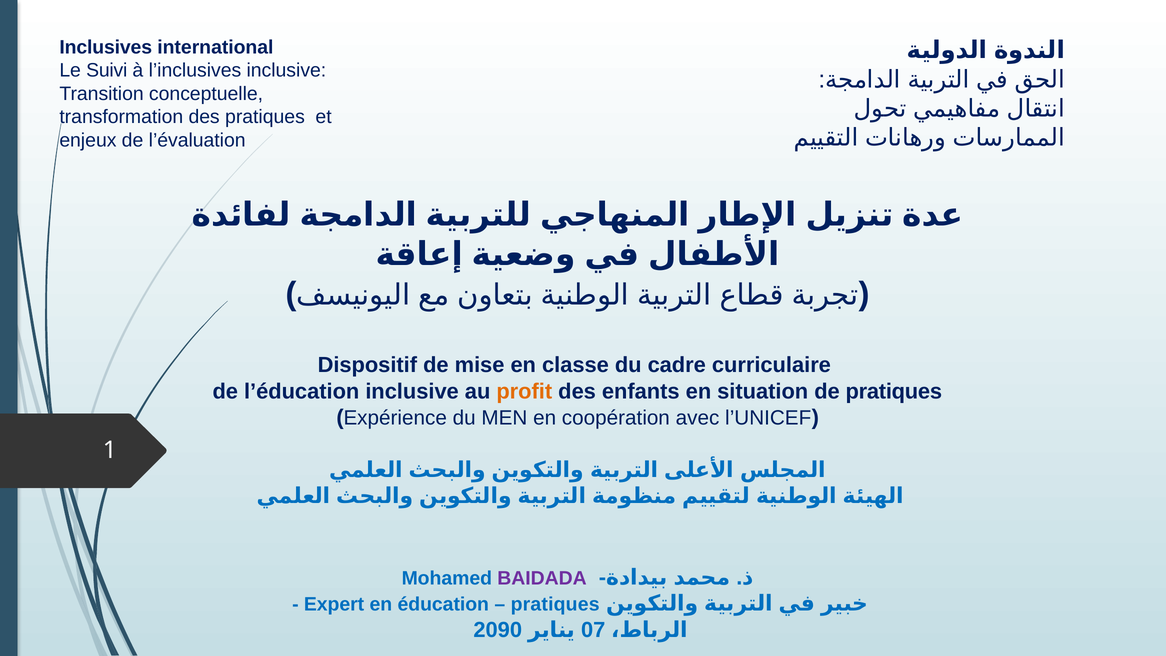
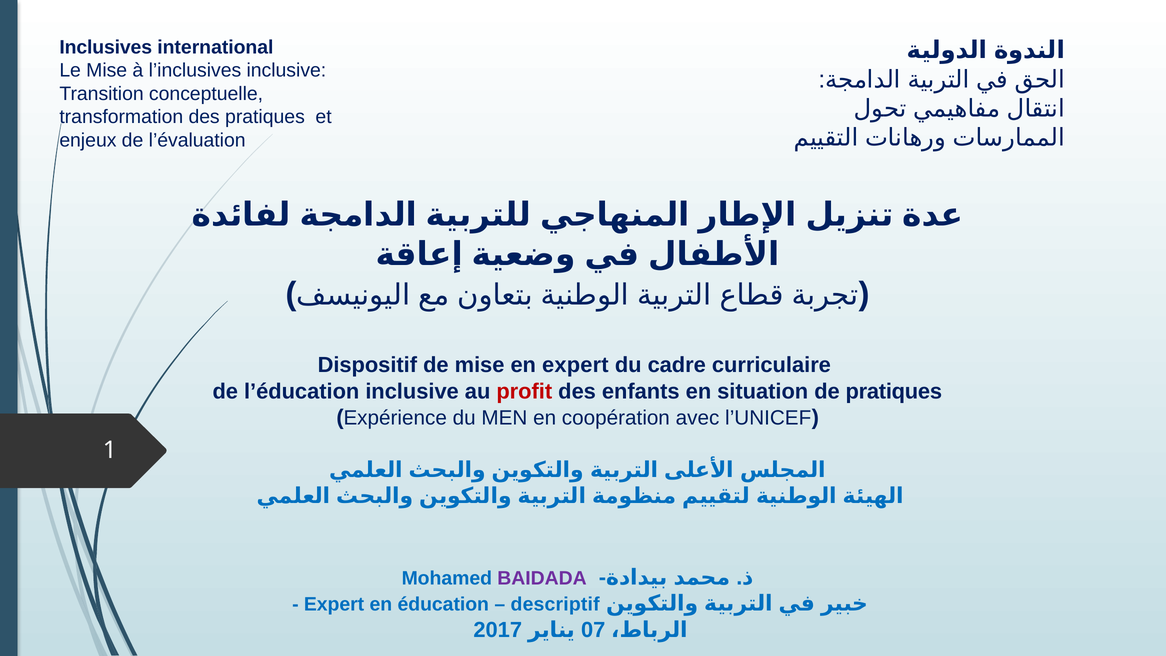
Le Suivi: Suivi -> Mise (107, 70)
en classe: classe -> expert (575, 365)
profit colour: orange -> red (524, 391)
pratiques: pratiques -> descriptif (555, 604)
2090: 2090 -> 2017 (498, 630)
